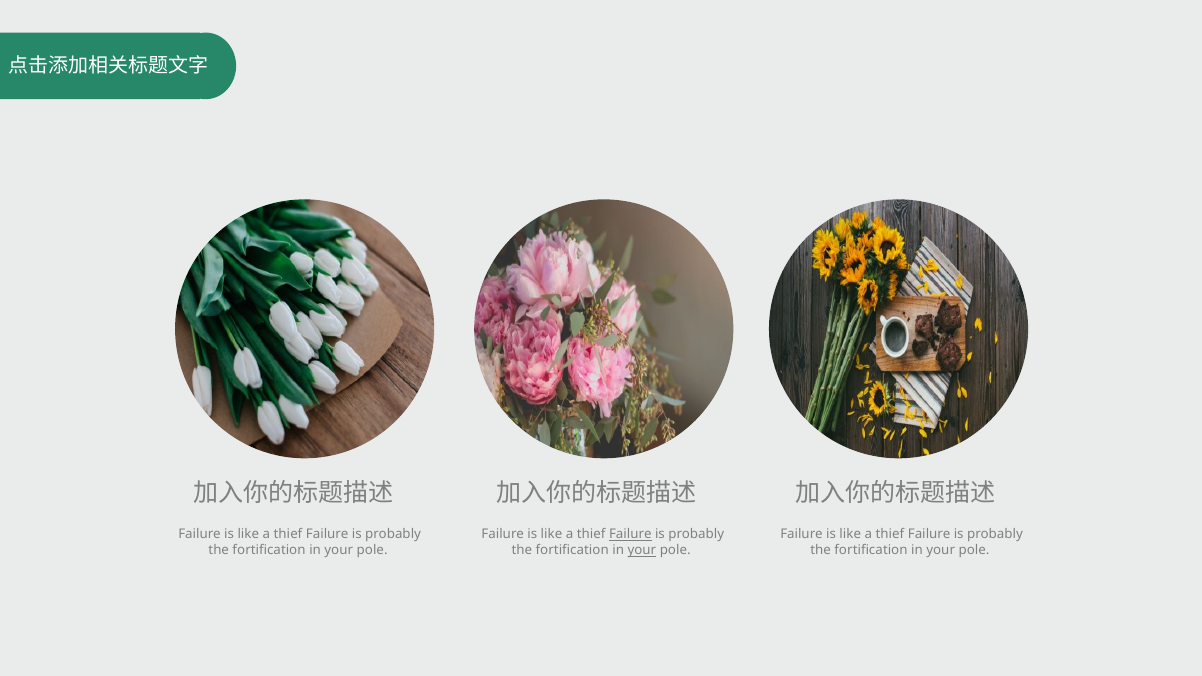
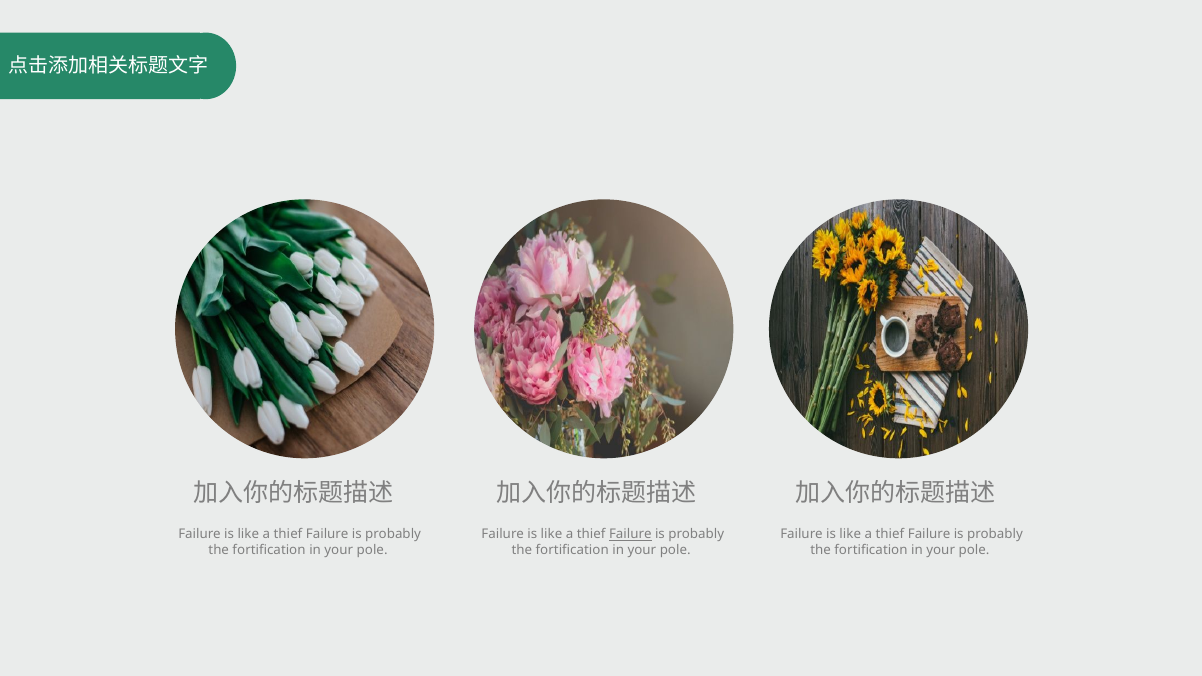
your underline: present -> none (642, 550)
